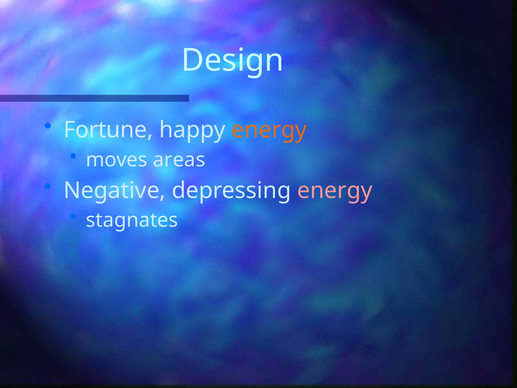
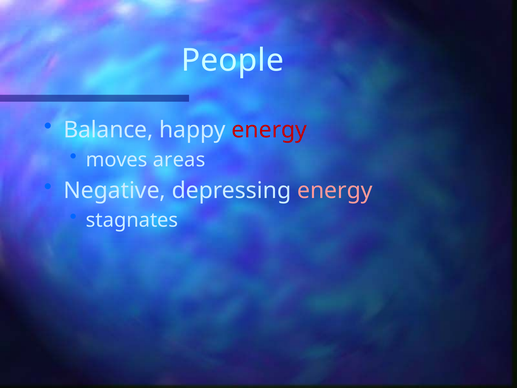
Design: Design -> People (232, 60)
Fortune: Fortune -> Balance (108, 130)
energy colour: orange -> red (269, 130)
